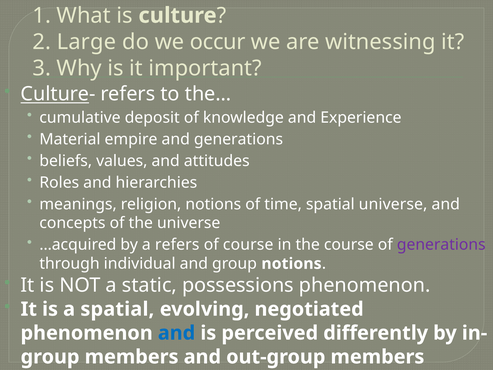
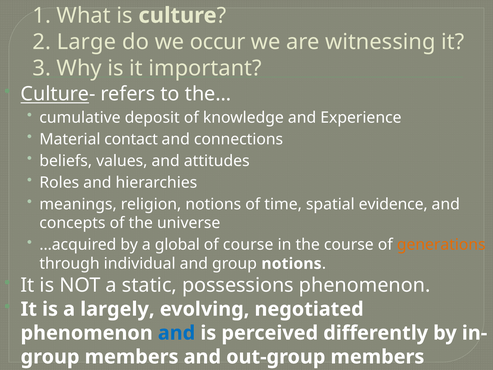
empire: empire -> contact (131, 139)
and generations: generations -> connections (239, 139)
spatial universe: universe -> evidence (393, 204)
a refers: refers -> global (177, 245)
generations colour: purple -> orange (441, 245)
a spatial: spatial -> largely (117, 309)
